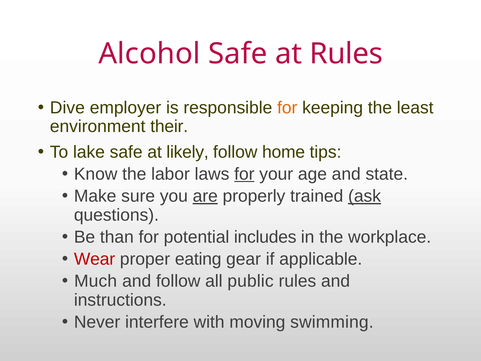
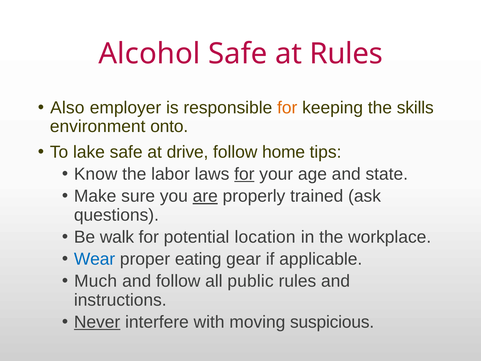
Dive: Dive -> Also (67, 108)
least: least -> skills (415, 108)
their: their -> onto (169, 126)
likely: likely -> drive (188, 152)
ask underline: present -> none (365, 196)
than: than -> walk (117, 237)
includes: includes -> location (265, 237)
Wear colour: red -> blue (95, 259)
Never underline: none -> present (97, 322)
swimming: swimming -> suspicious (332, 322)
